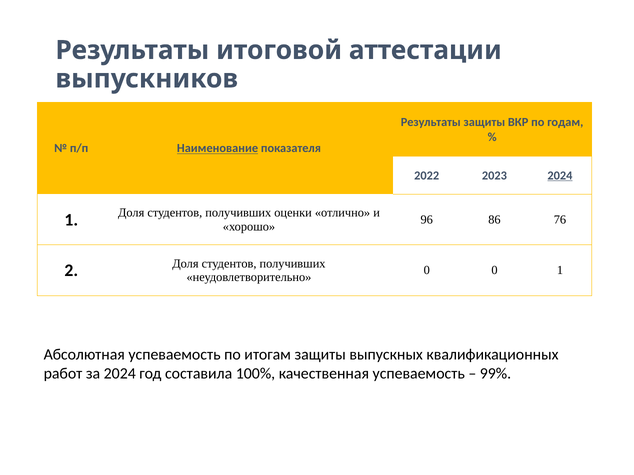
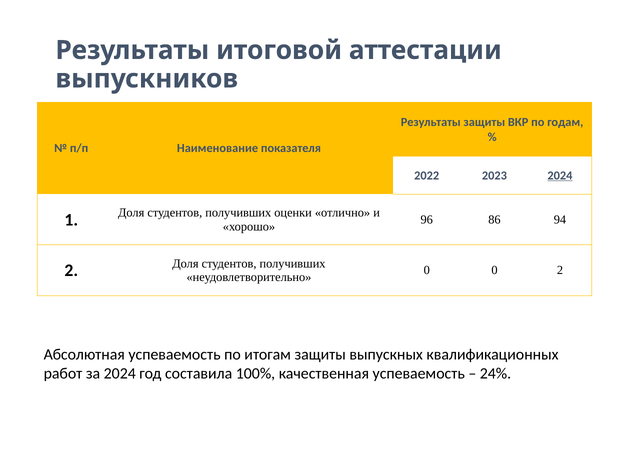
Наименование underline: present -> none (218, 148)
76: 76 -> 94 (560, 220)
0 1: 1 -> 2 (560, 271)
99%: 99% -> 24% (496, 374)
